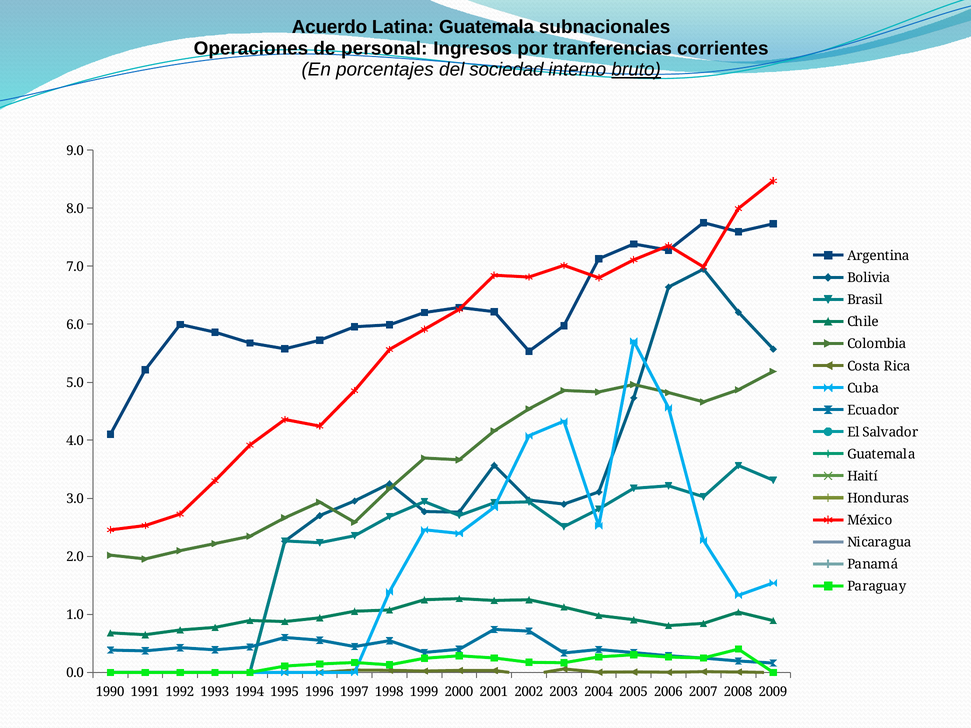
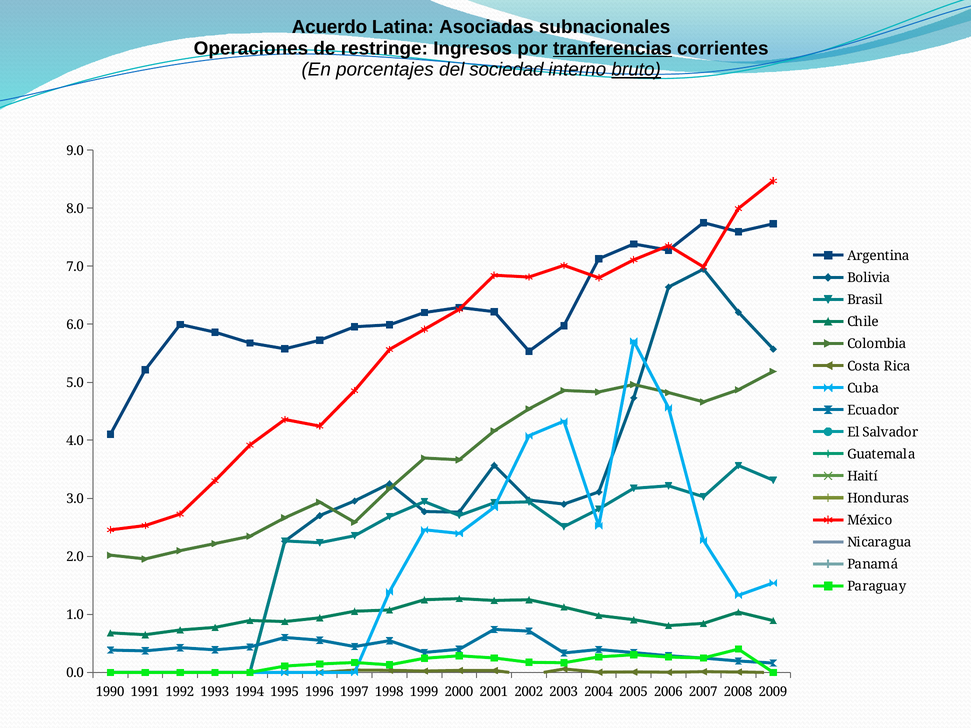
Latina Guatemala: Guatemala -> Asociadas (486, 27)
personal: personal -> restringe (384, 48)
tranferencias underline: none -> present (612, 48)
